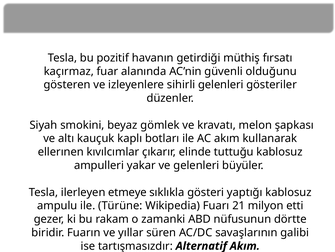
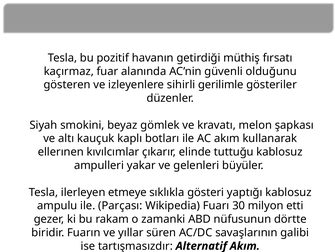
sihirli gelenleri: gelenleri -> gerilimle (221, 85)
Türüne: Türüne -> Parçası (120, 205)
21: 21 -> 30 (239, 205)
